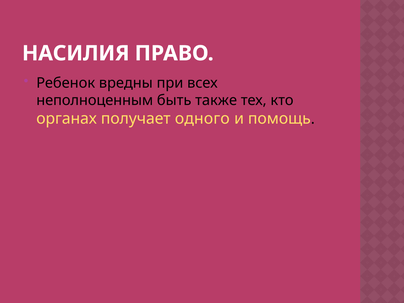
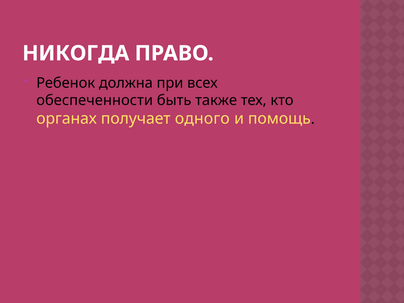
НАСИЛИЯ: НАСИЛИЯ -> НИКОГДА (76, 53)
вредны: вредны -> должна (126, 83)
неполноценным: неполноценным -> обеспеченности (95, 100)
